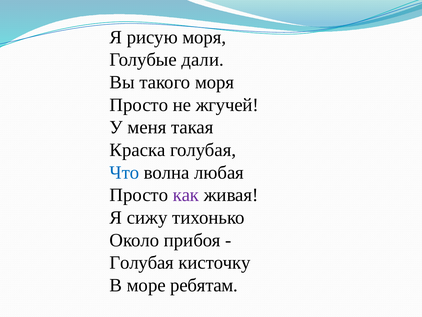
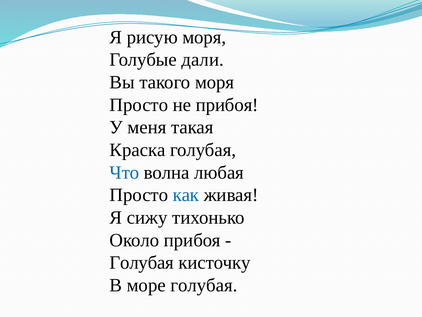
не жгучей: жгучей -> прибоя (227, 105)
как colour: purple -> blue (186, 195)
море ребятам: ребятам -> голубая (204, 285)
